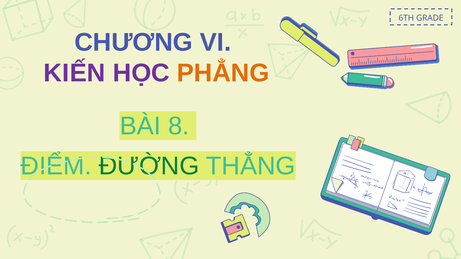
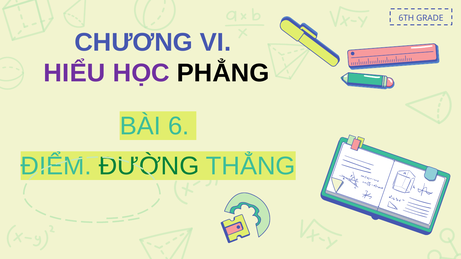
KIẾN: KIẾN -> HIỂU (75, 73)
PHẲNG colour: orange -> black (223, 73)
8: 8 -> 6 (179, 126)
